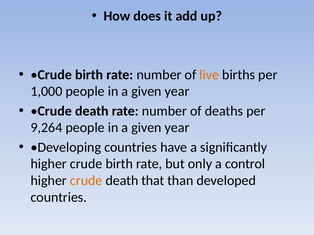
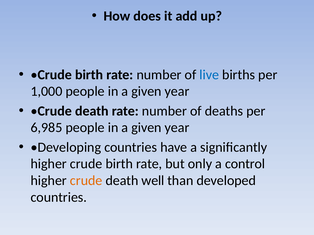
live colour: orange -> blue (209, 75)
9,264: 9,264 -> 6,985 (46, 128)
that: that -> well (153, 181)
